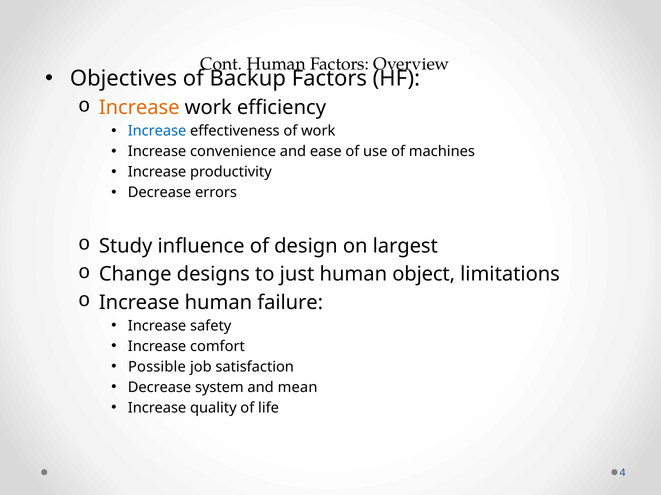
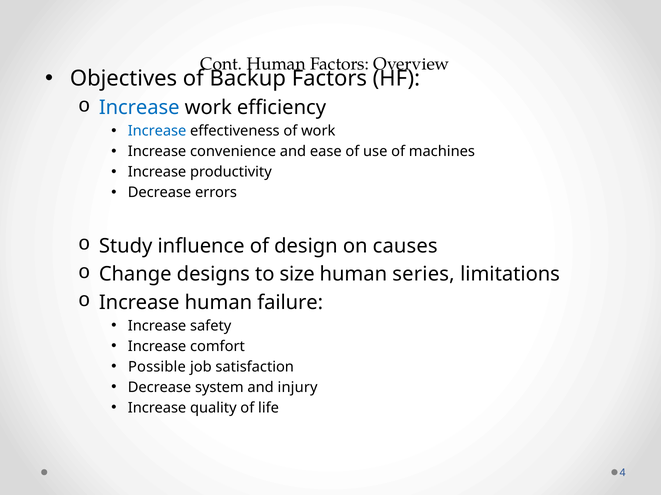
Increase colour: orange -> blue (139, 108)
largest: largest -> causes (405, 246)
just: just -> size (297, 275)
object: object -> series (423, 275)
mean: mean -> injury (298, 388)
